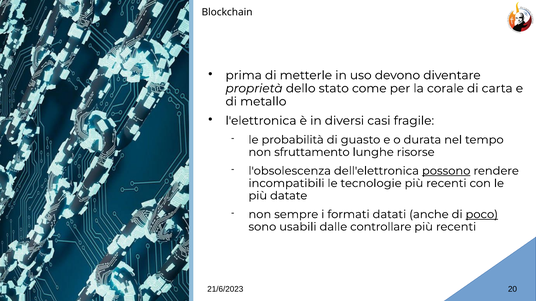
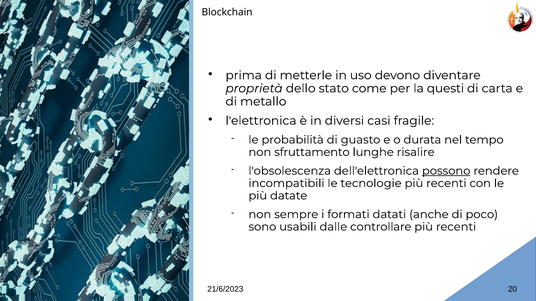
corale: corale -> questi (445, 89)
risorse: risorse -> risalire (416, 152)
poco underline: present -> none (482, 215)
